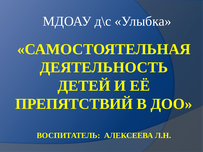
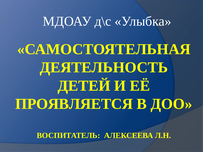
ПРЕПЯТСТВИЙ: ПРЕПЯТСТВИЙ -> ПРОЯВЛЯЕТСЯ (74, 104)
